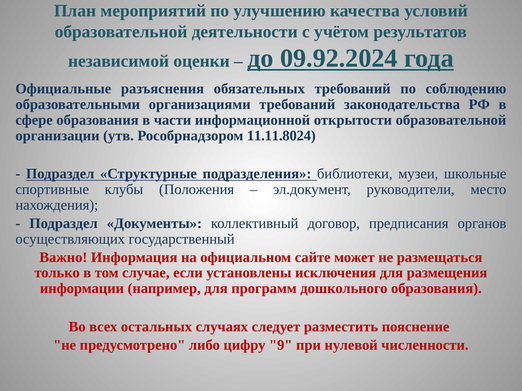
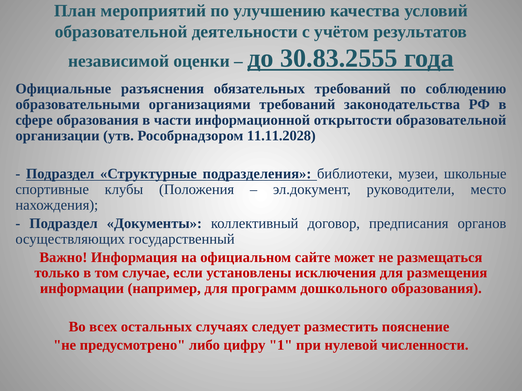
09.92.2024: 09.92.2024 -> 30.83.2555 (339, 58)
11.11.8024: 11.11.8024 -> 11.11.2028 (281, 136)
9: 9 -> 1 (281, 345)
